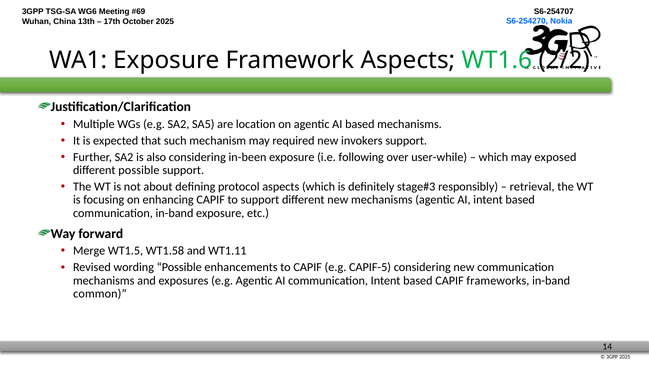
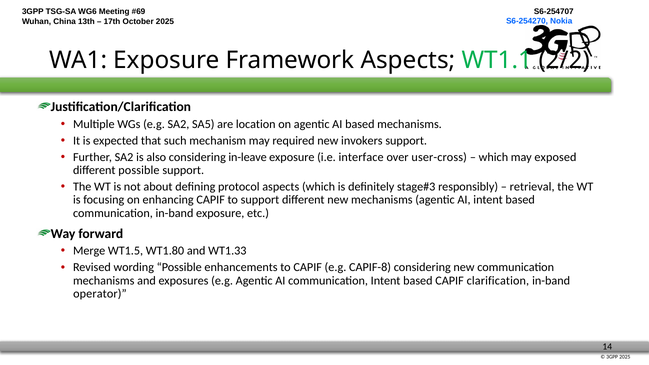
WT1.6: WT1.6 -> WT1.1 (497, 60)
in-been: in-been -> in-leave (248, 157)
following: following -> interface (361, 157)
user-while: user-while -> user-cross (439, 157)
WT1.58: WT1.58 -> WT1.80 (165, 251)
WT1.11: WT1.11 -> WT1.33 (227, 251)
CAPIF-5: CAPIF-5 -> CAPIF-8 (370, 267)
frameworks: frameworks -> clarification (498, 281)
common: common -> operator (100, 294)
